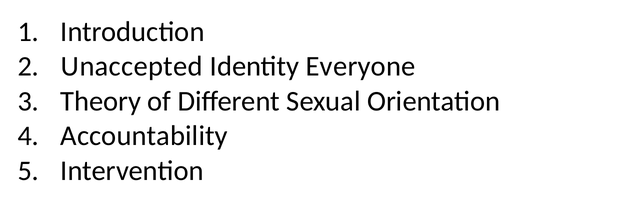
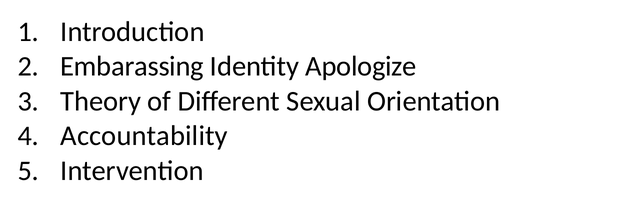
Unaccepted: Unaccepted -> Embarassing (132, 66)
Everyone: Everyone -> Apologize (361, 66)
